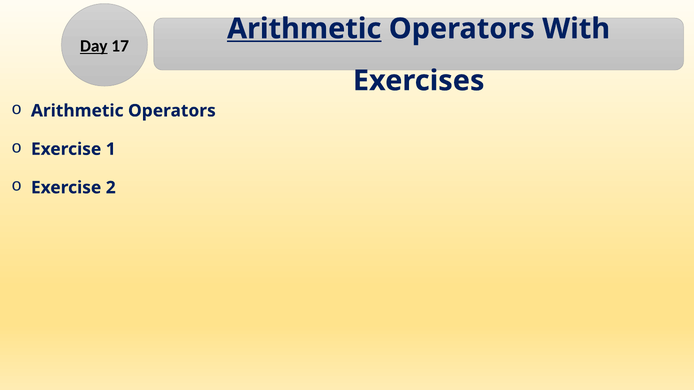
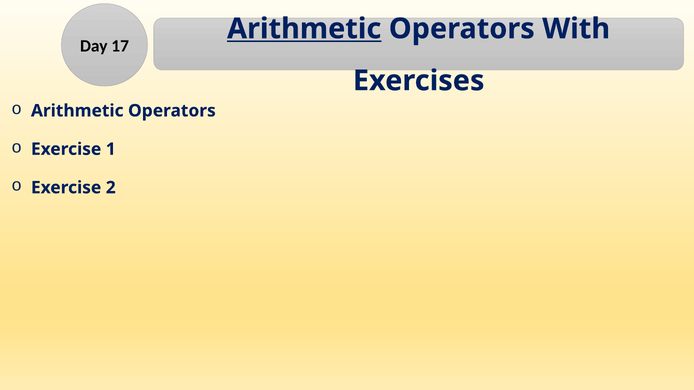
Day underline: present -> none (94, 46)
